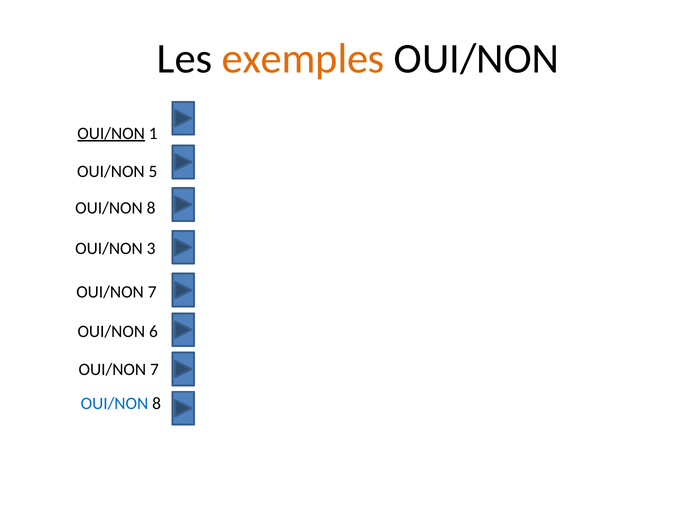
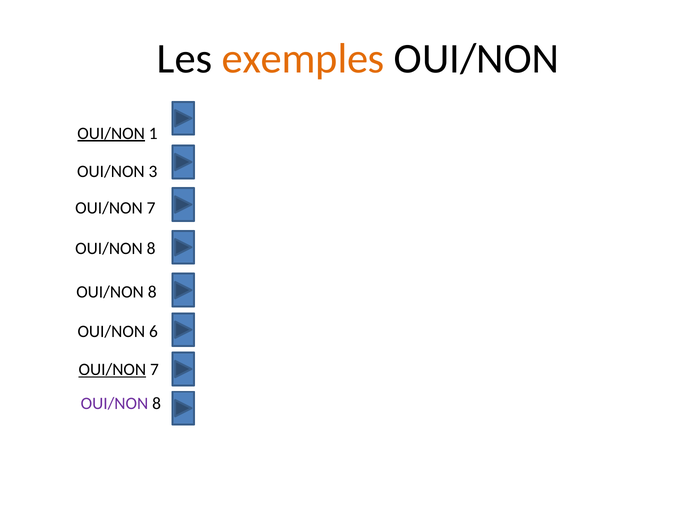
5: 5 -> 3 (153, 172)
8: 8 -> 7 (151, 208)
3: 3 -> 8 (151, 249)
7: 7 -> 8 (152, 292)
OUI/NON underline: none -> present (112, 370)
OUI/NON colour: blue -> purple (114, 404)
